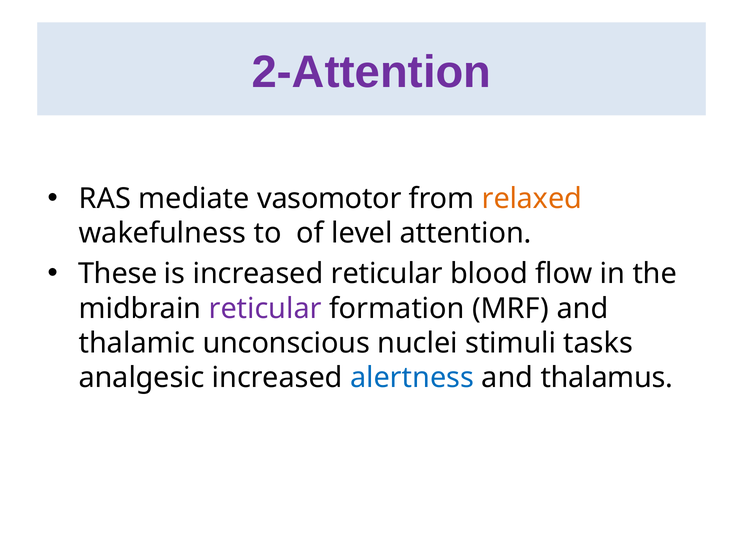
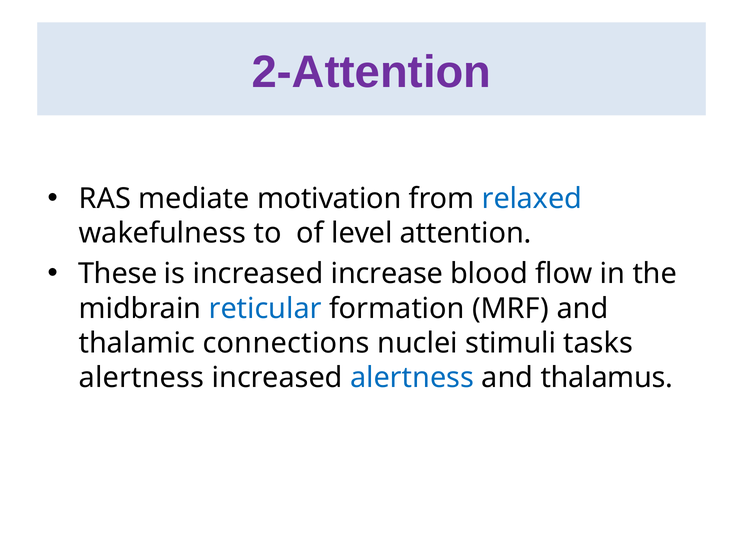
vasomotor: vasomotor -> motivation (329, 199)
relaxed colour: orange -> blue (532, 199)
increased reticular: reticular -> increase (387, 274)
reticular colour: purple -> blue (265, 308)
unconscious: unconscious -> connections (286, 343)
analgesic: analgesic -> alertness (141, 377)
